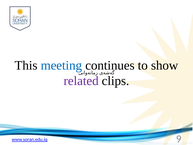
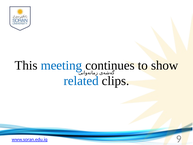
related colour: purple -> blue (81, 81)
